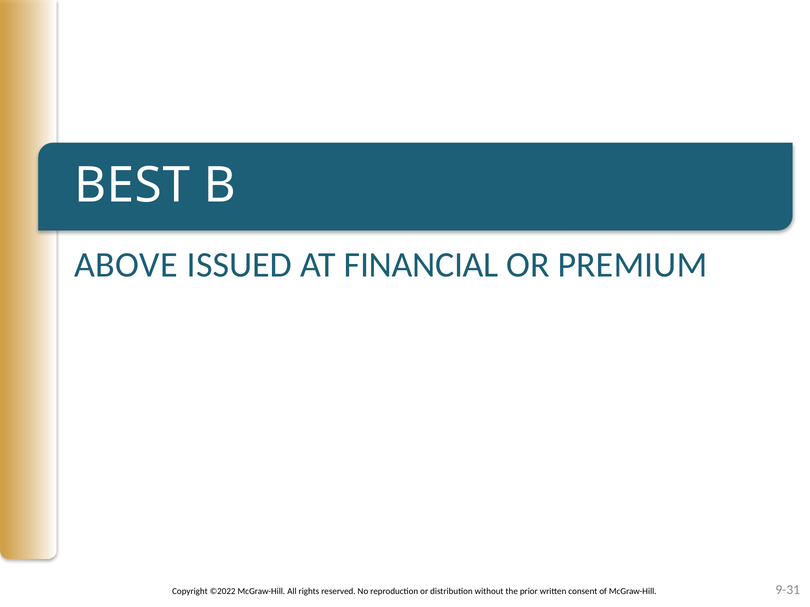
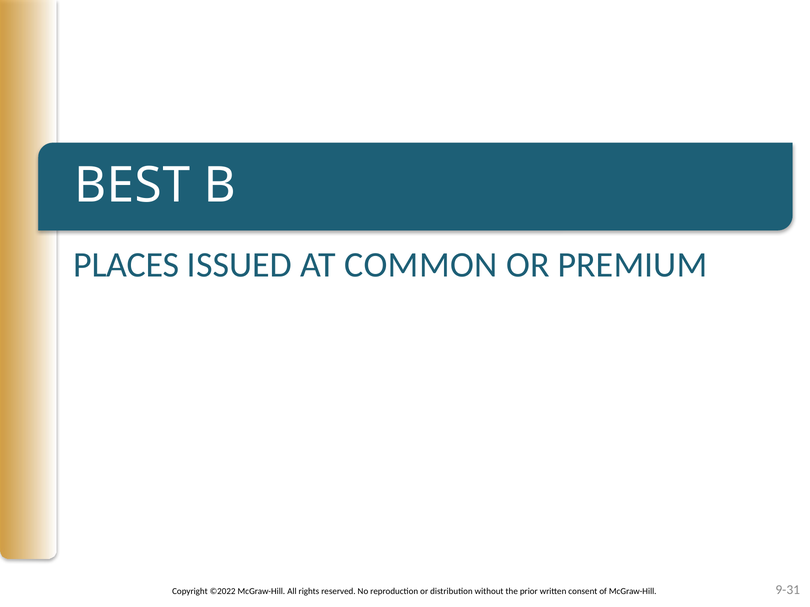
ABOVE: ABOVE -> PLACES (126, 265)
FINANCIAL: FINANCIAL -> COMMON (421, 265)
